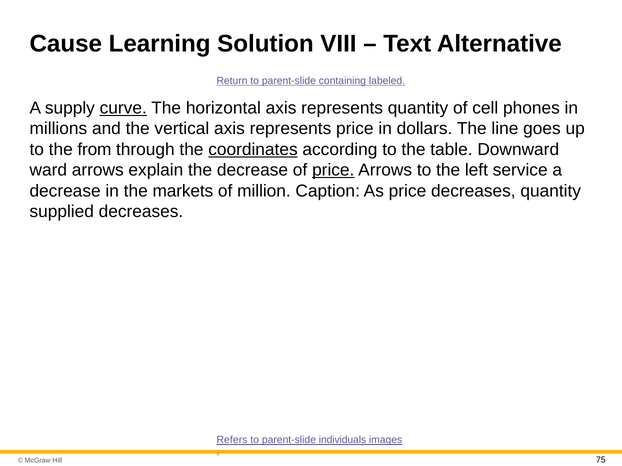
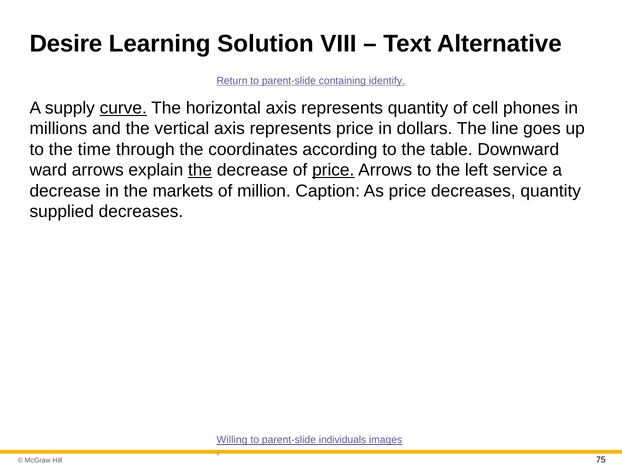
Cause: Cause -> Desire (66, 44)
labeled: labeled -> identify (387, 81)
from: from -> time (94, 150)
coordinates underline: present -> none (253, 150)
the underline: none -> present (200, 170)
Refers: Refers -> Willing (232, 440)
